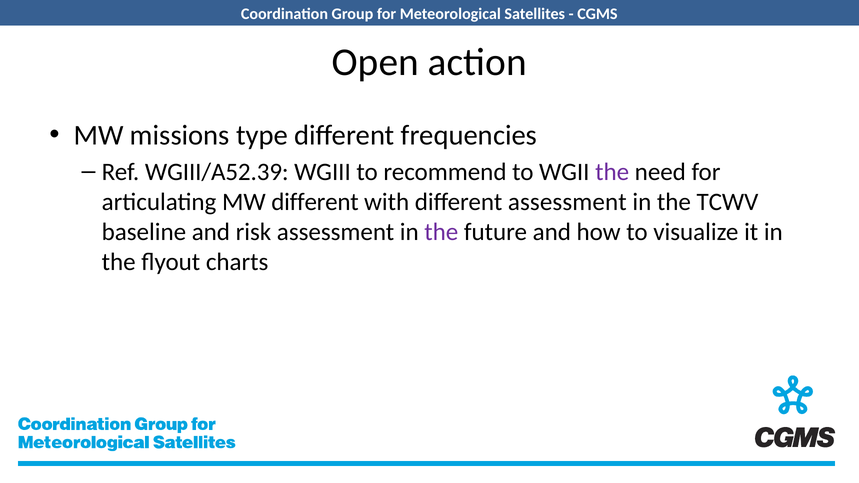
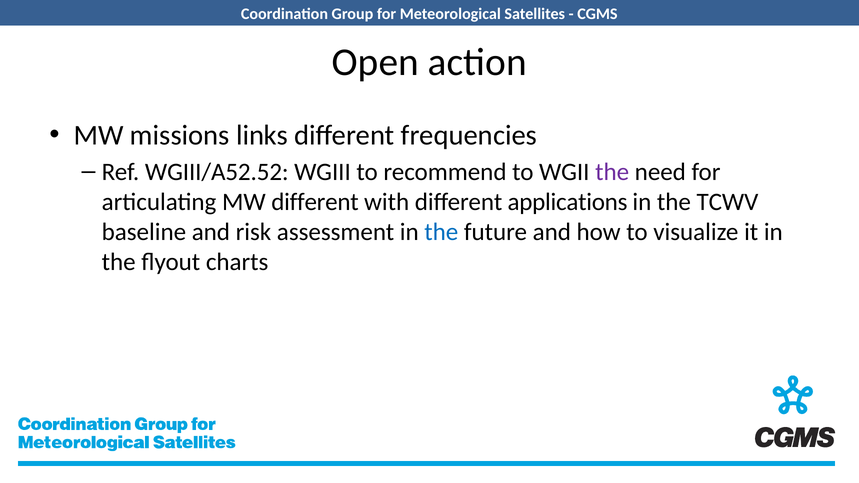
type: type -> links (262, 135)
WGIII/A52.39: WGIII/A52.39 -> WGIII/A52.52 (217, 172)
different assessment: assessment -> applications (567, 202)
the colour: purple -> blue (441, 232)
